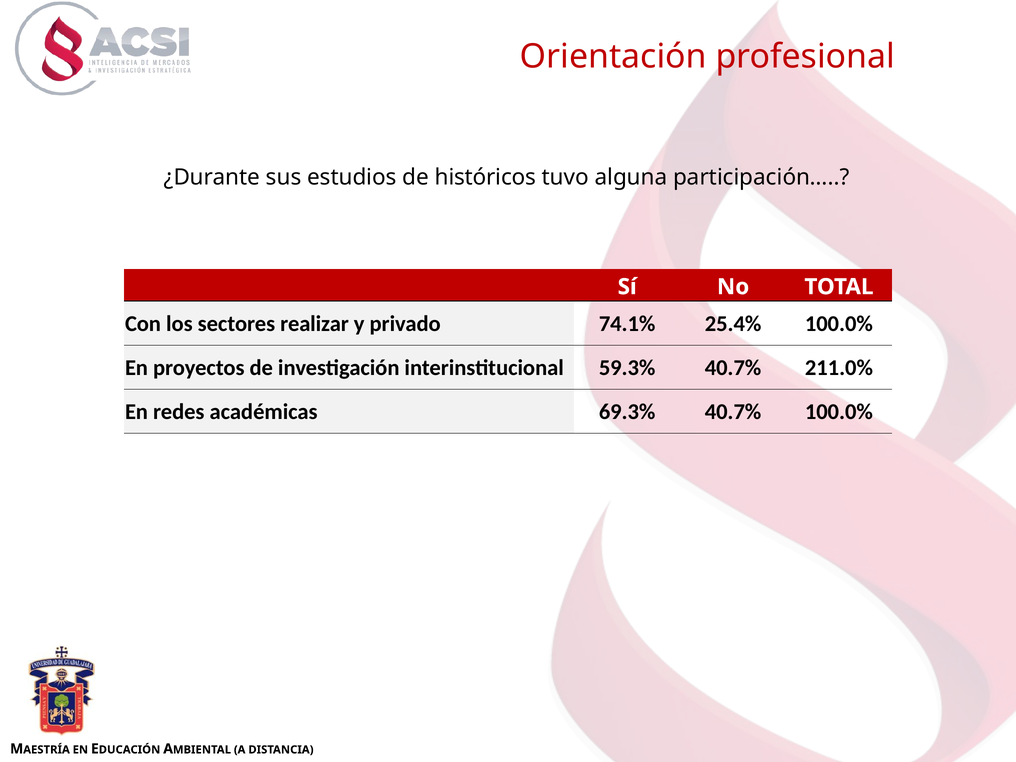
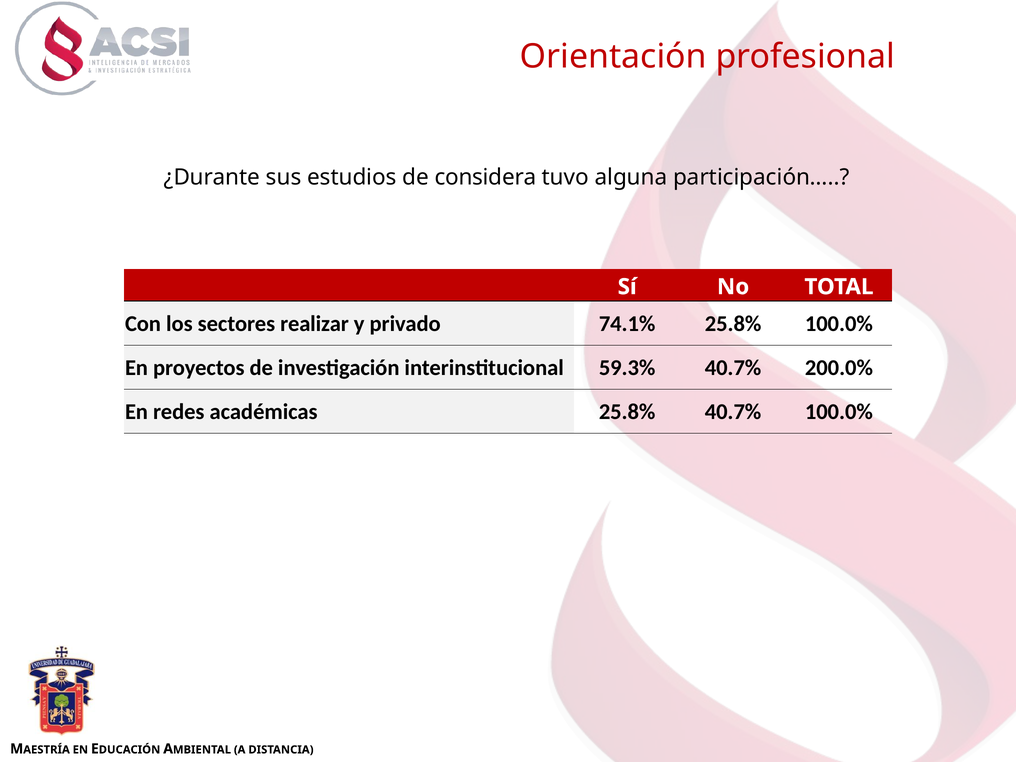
históricos: históricos -> considera (485, 177)
74.1% 25.4%: 25.4% -> 25.8% (733, 324)
211.0%: 211.0% -> 200.0% (839, 368)
académicas 69.3%: 69.3% -> 25.8% (627, 412)
